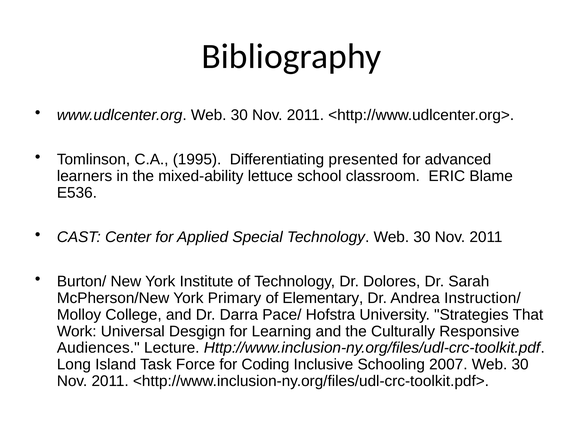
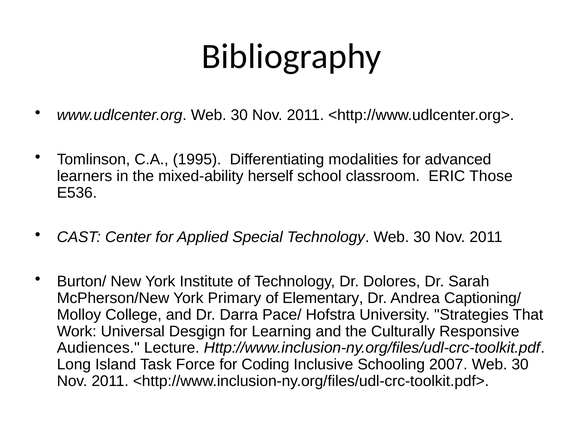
presented: presented -> modalities (363, 160)
lettuce: lettuce -> herself (270, 176)
Blame: Blame -> Those (491, 176)
Instruction/: Instruction/ -> Captioning/ (483, 298)
